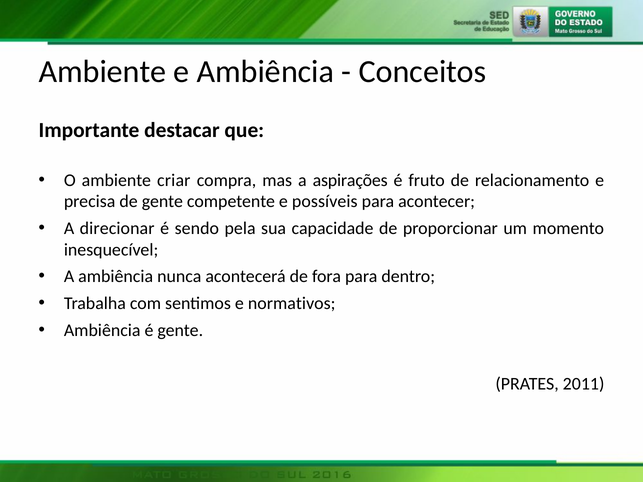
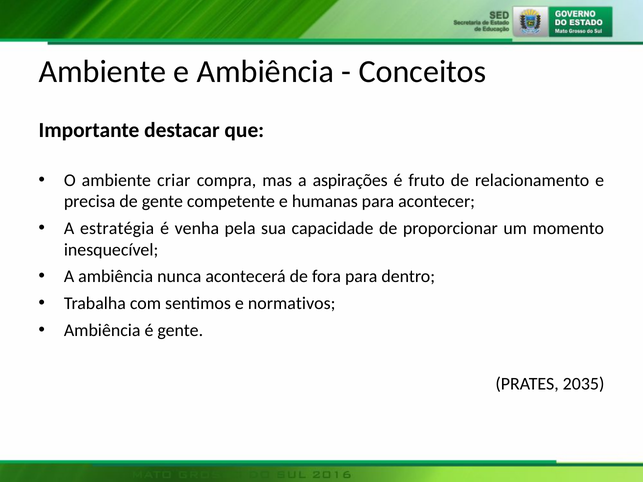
possíveis: possíveis -> humanas (325, 202)
direcionar: direcionar -> estratégia (117, 228)
sendo: sendo -> venha (197, 228)
2011: 2011 -> 2035 (584, 384)
